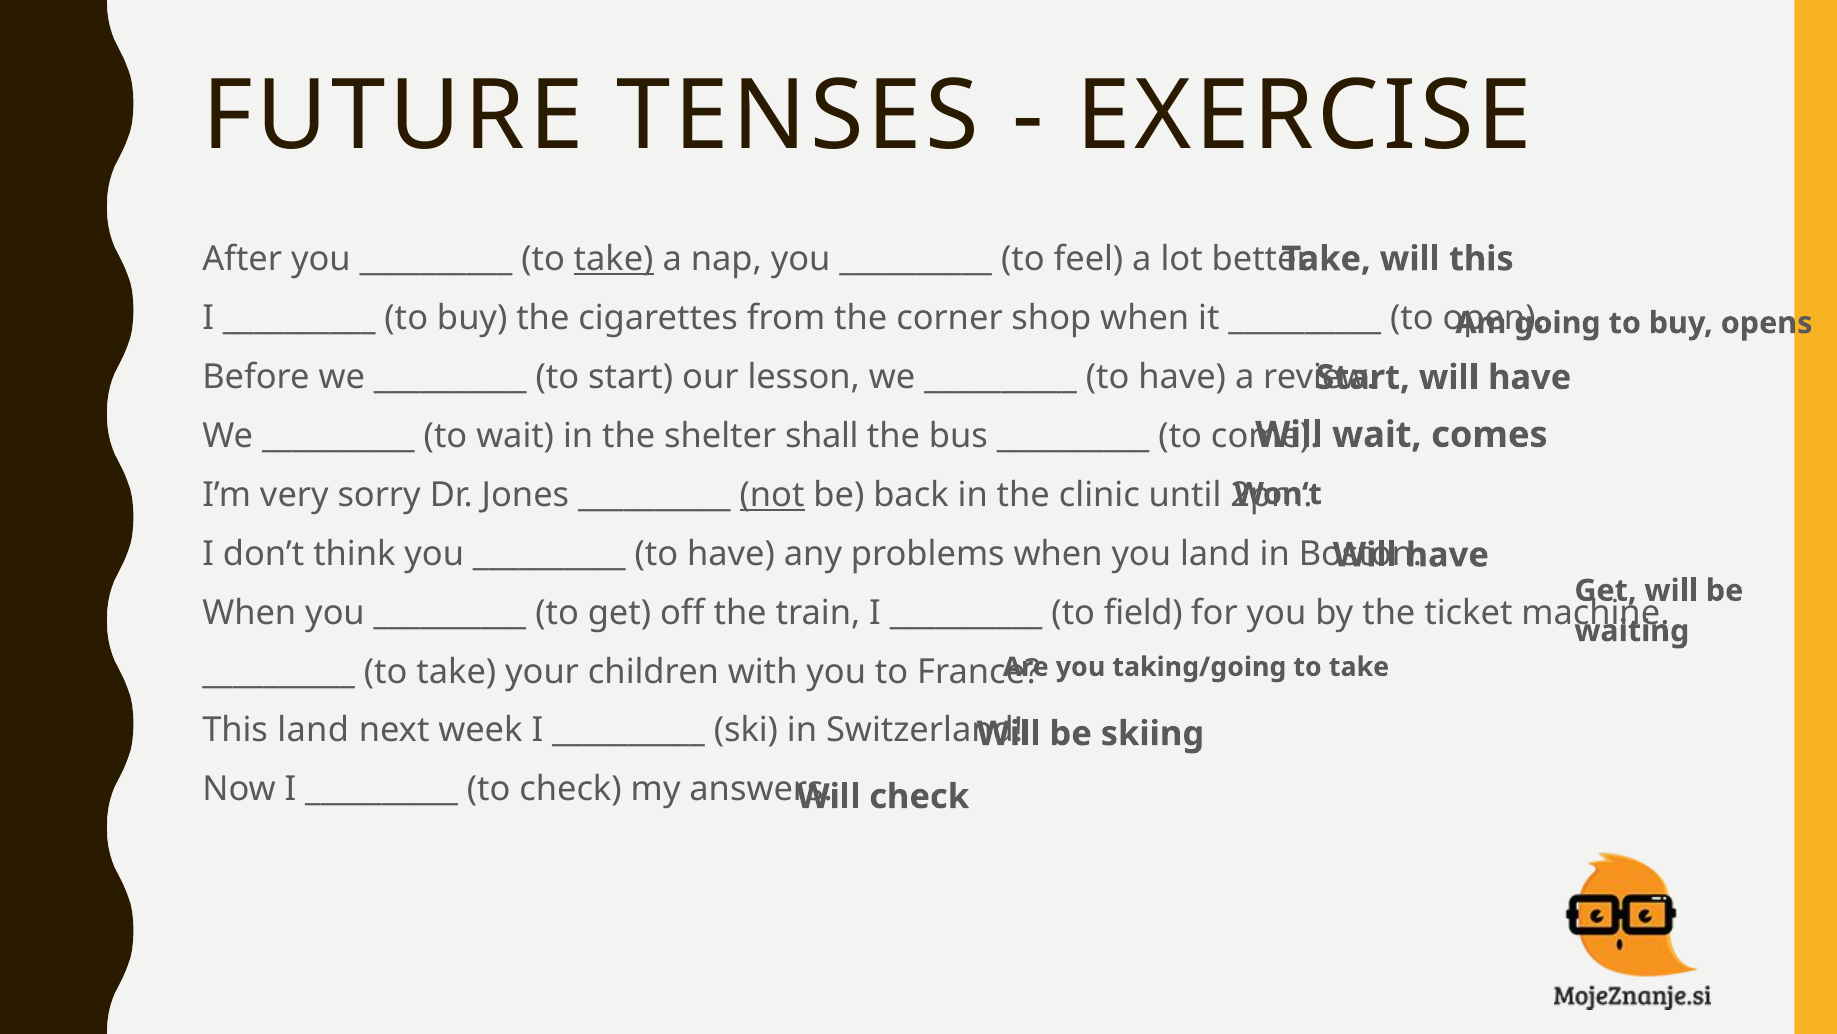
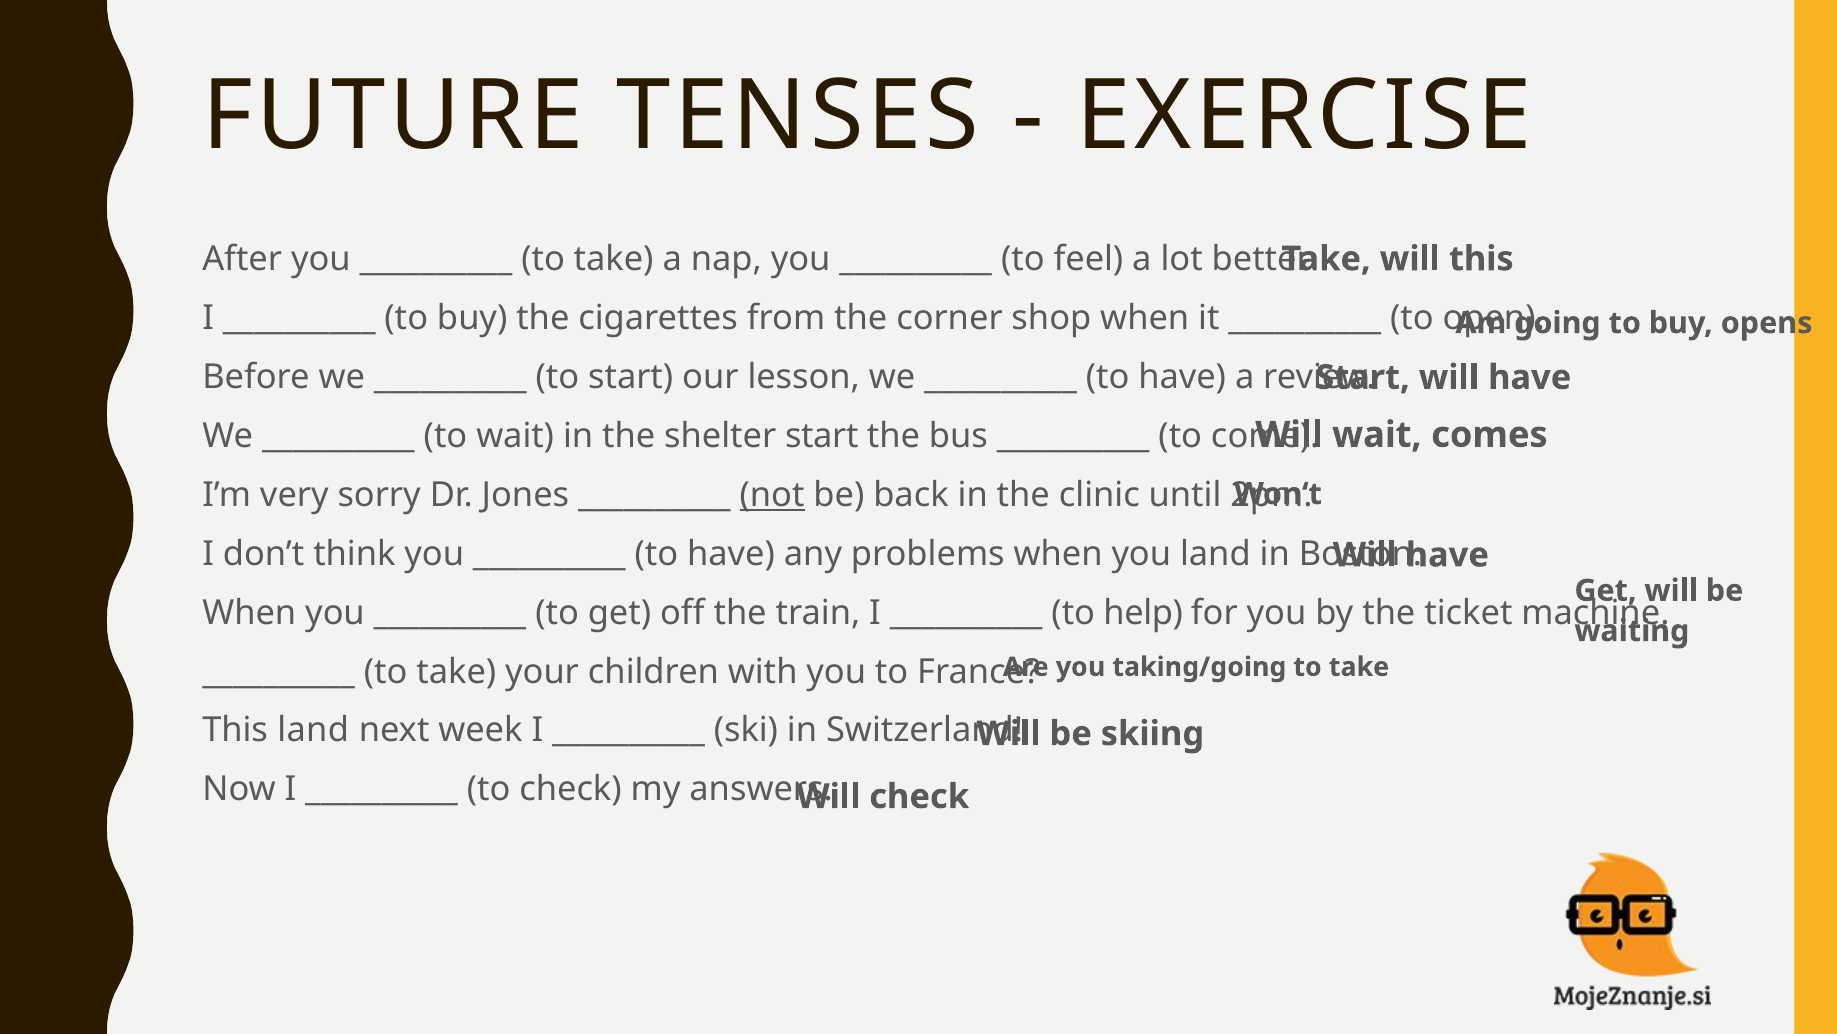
take underline: present -> none (614, 259)
shelter shall: shall -> start (822, 436)
field: field -> help (1143, 612)
